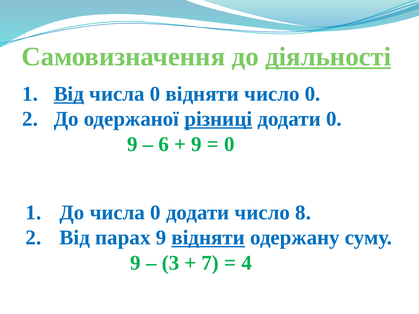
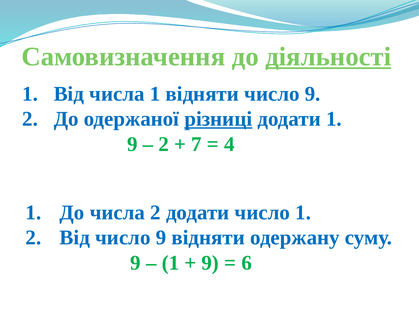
Від underline: present -> none (69, 94)
0: 0 -> 1 (155, 94)
відняти число 0: 0 -> 9 (313, 94)
додати 0: 0 -> 1 (334, 119)
6: 6 -> 2 (164, 144)
9: 9 -> 7 (196, 144)
0: 0 -> 4 (229, 144)
До числа 0: 0 -> 2 (156, 213)
число 8: 8 -> 1 (303, 213)
Від парах: парах -> число (123, 238)
відняти underline: present -> none (208, 238)
3: 3 -> 1 (170, 263)
7: 7 -> 9 (210, 263)
4: 4 -> 6 (247, 263)
